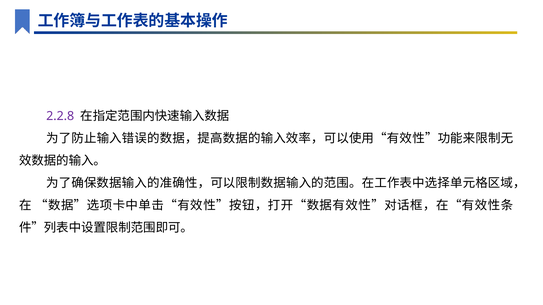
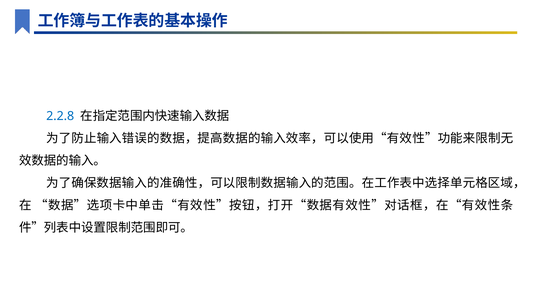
2.2.8 colour: purple -> blue (60, 116)
